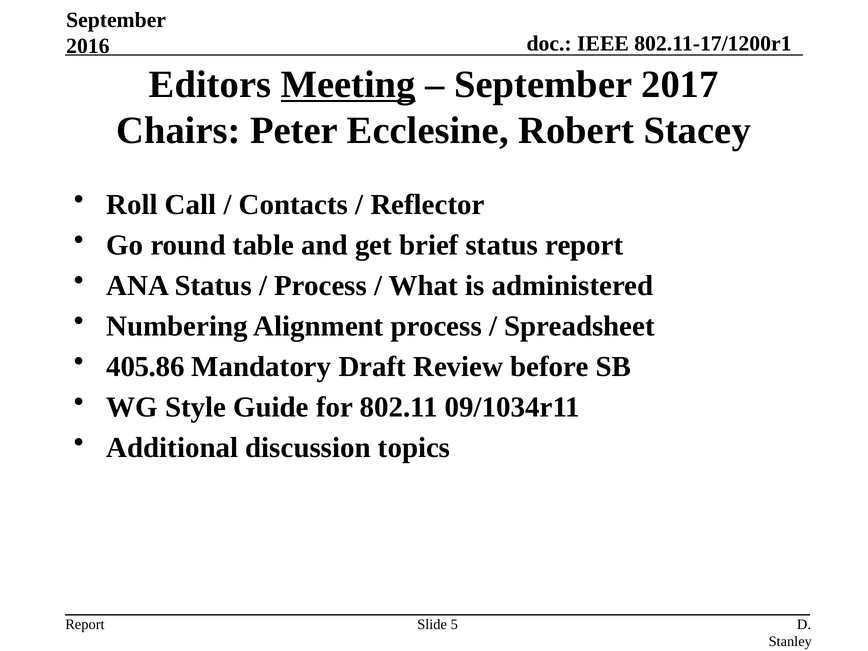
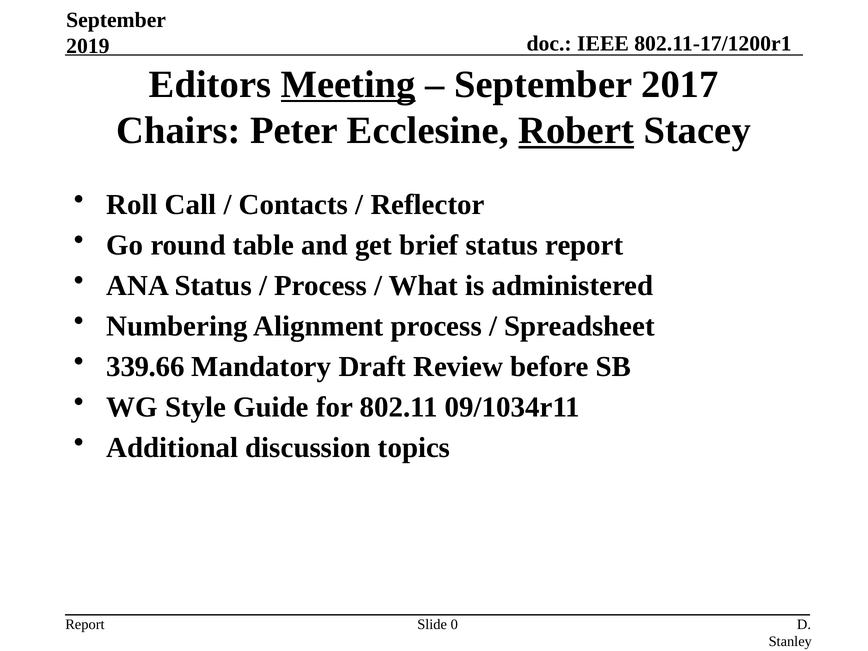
2016: 2016 -> 2019 (88, 46)
Robert underline: none -> present (576, 131)
405.86: 405.86 -> 339.66 (145, 367)
5: 5 -> 0 (454, 624)
